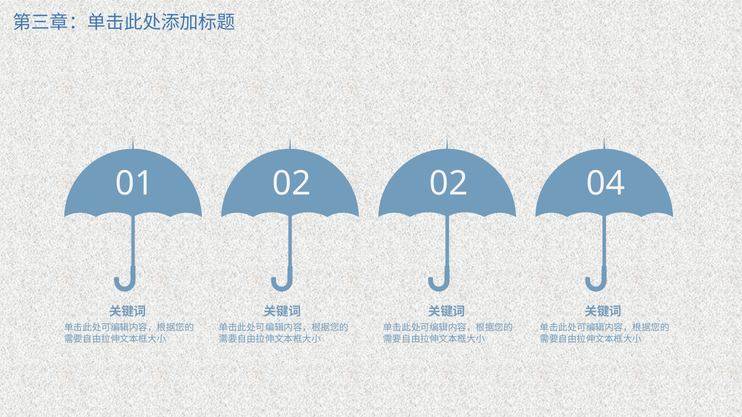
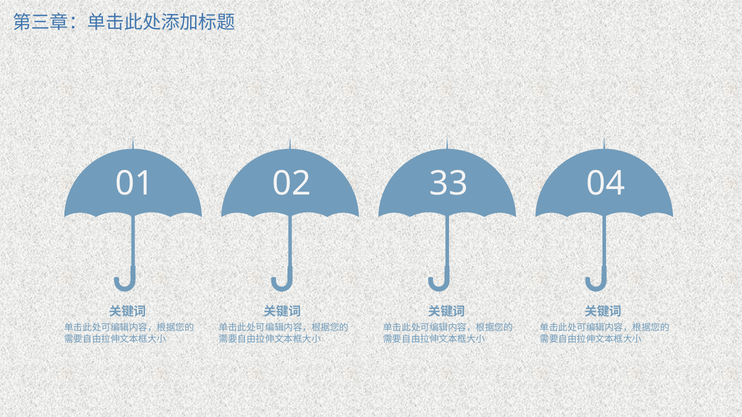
02 02: 02 -> 33 (449, 183)
